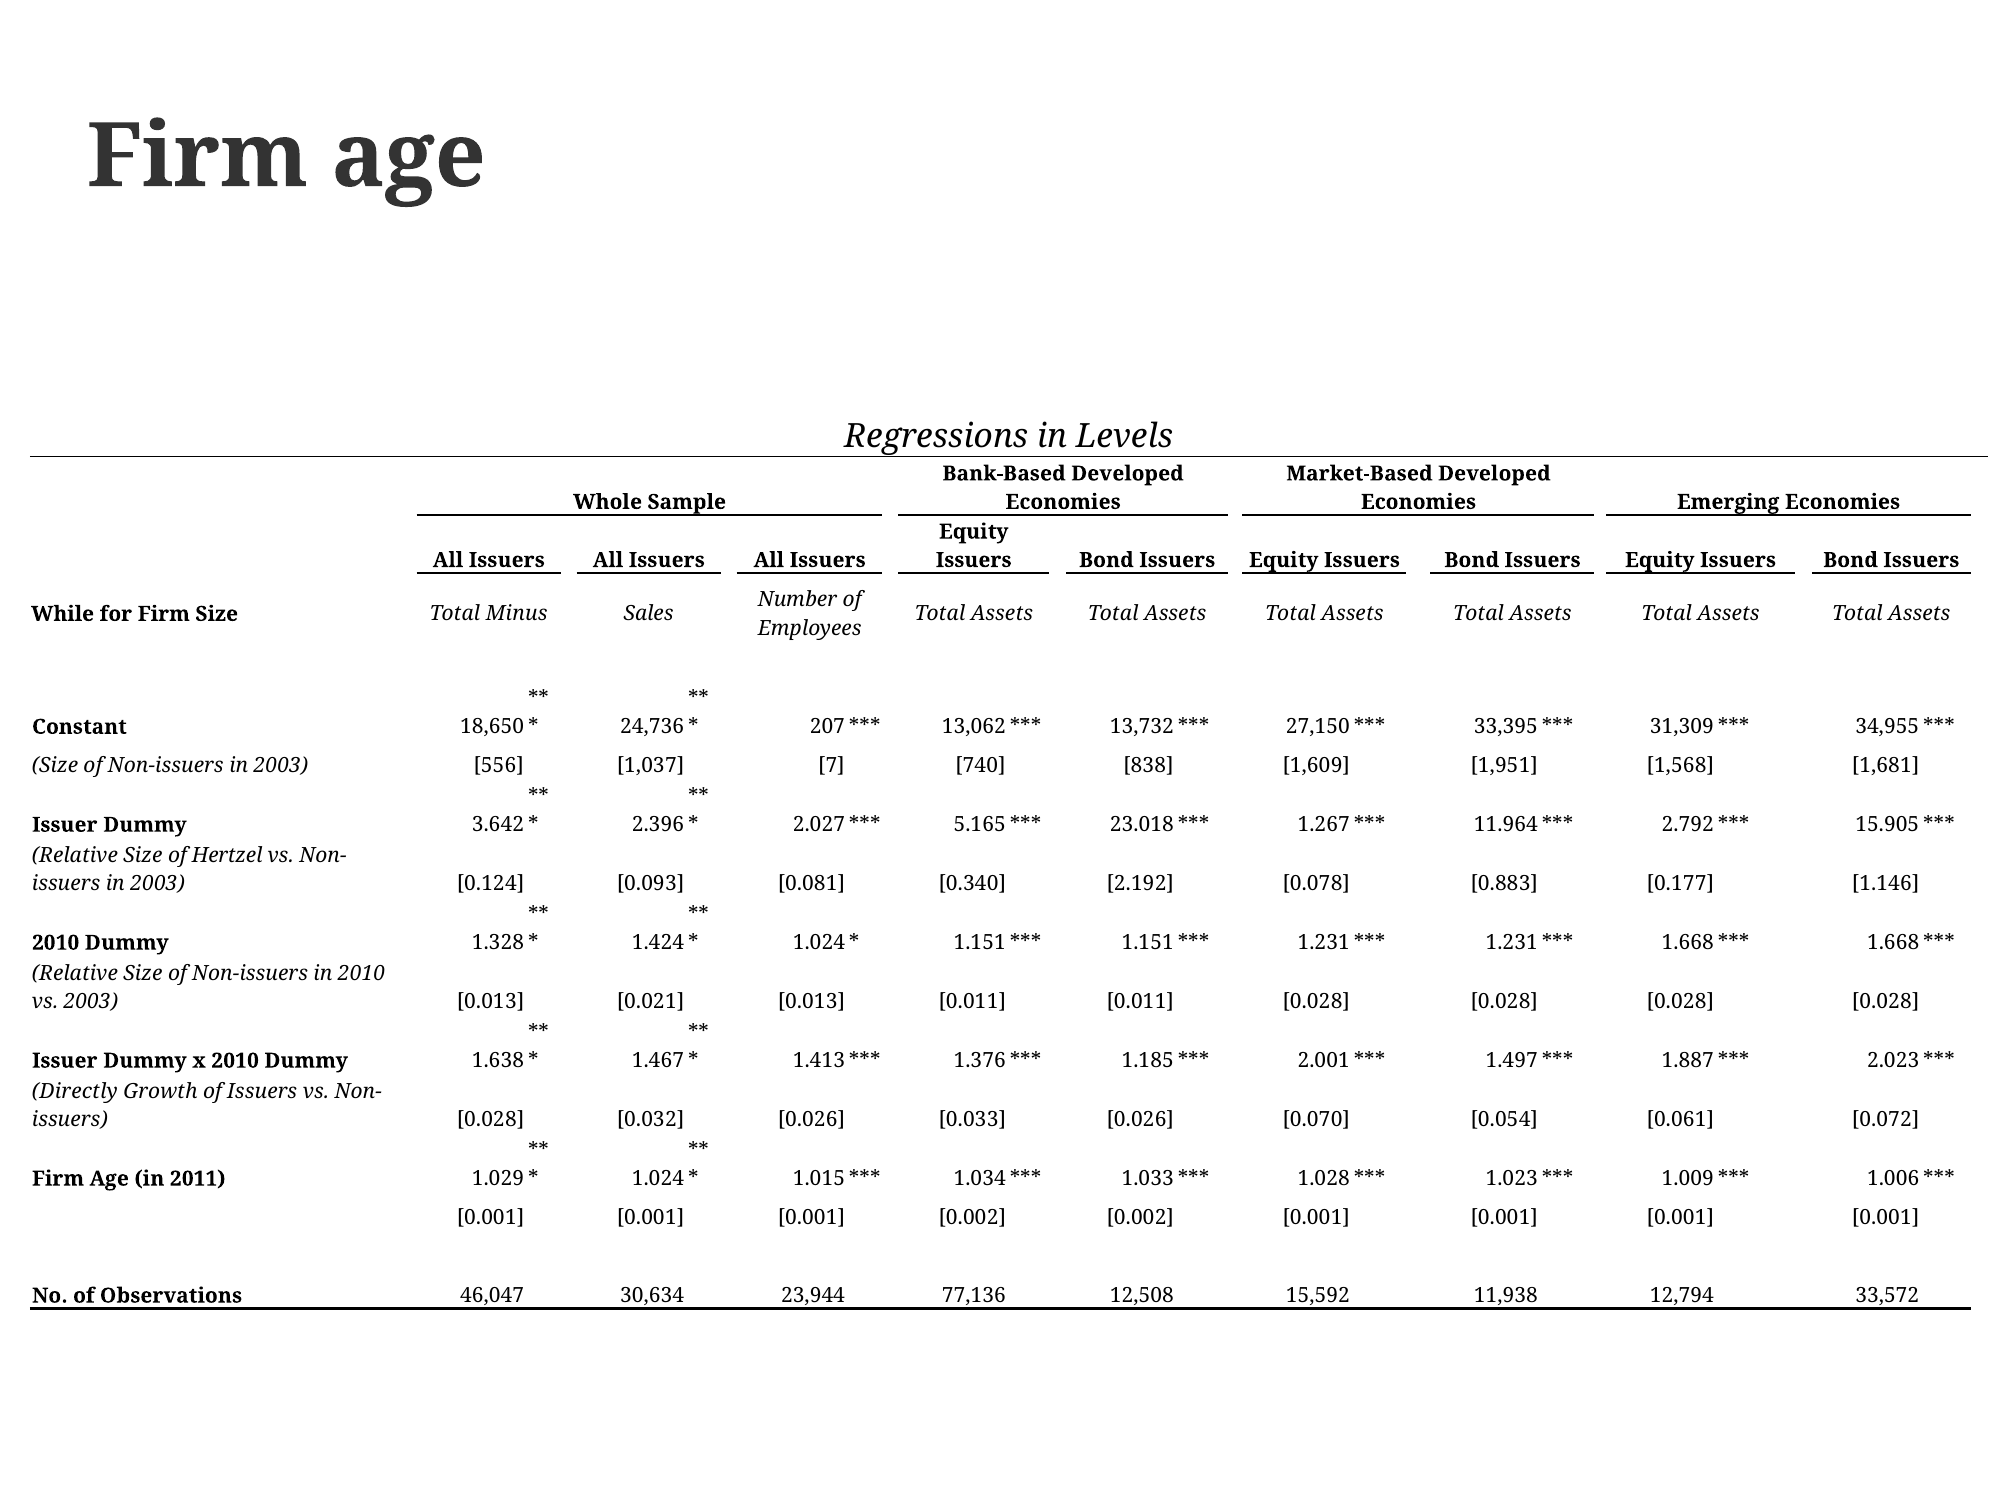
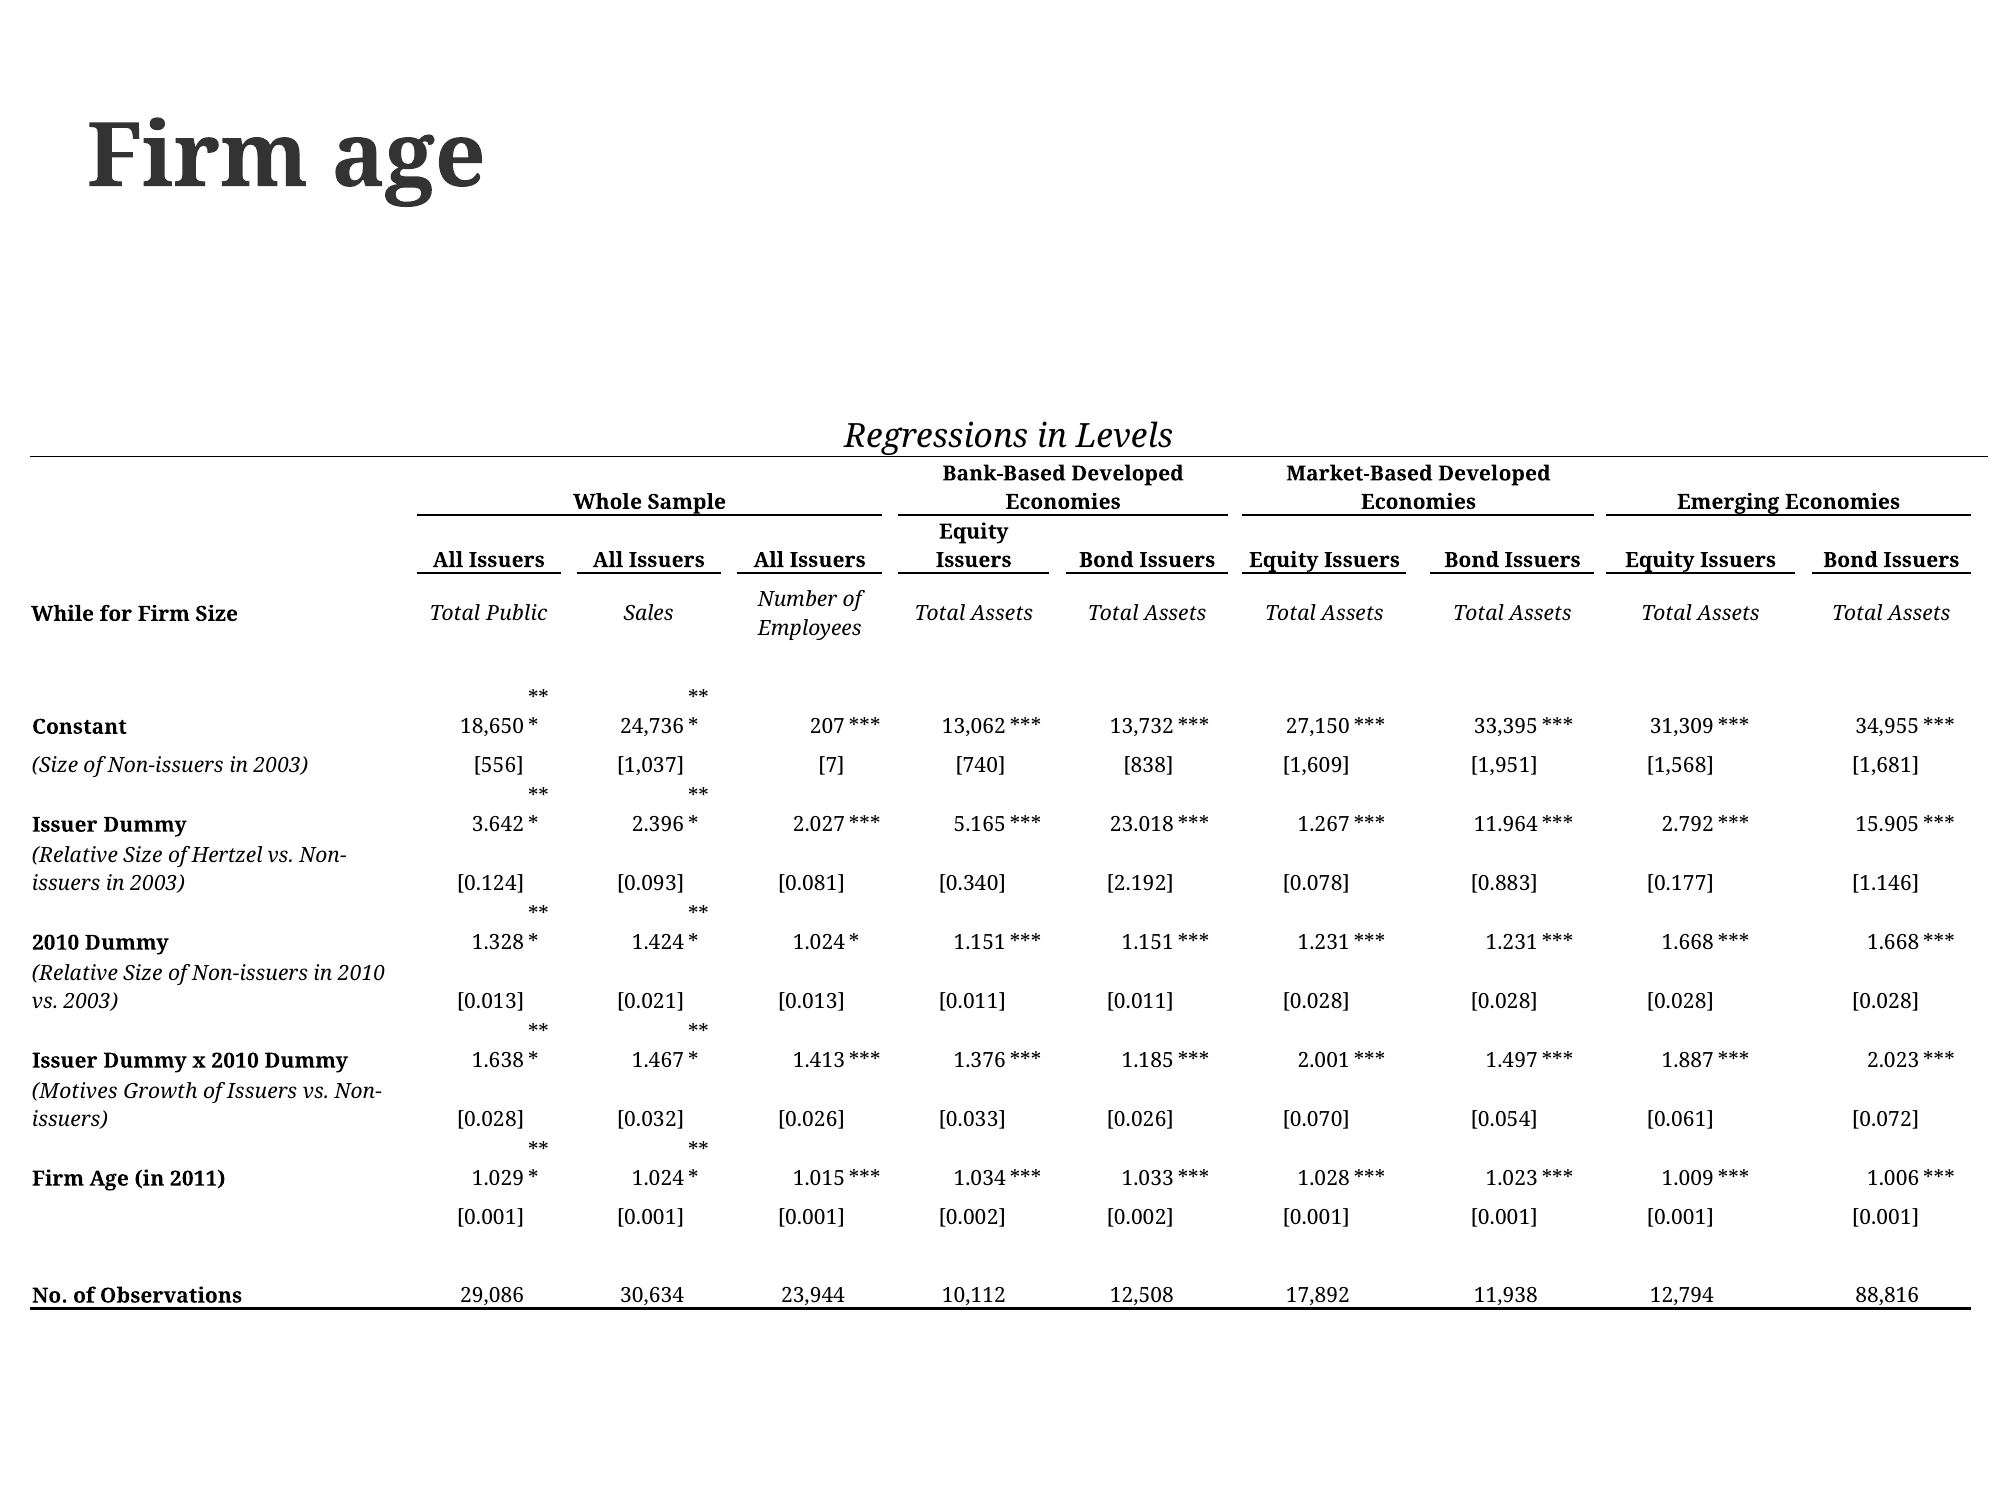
Minus: Minus -> Public (517, 614)
Directly: Directly -> Motives (75, 1092)
46,047: 46,047 -> 29,086 (492, 1296)
77,136: 77,136 -> 10,112 (974, 1296)
15,592: 15,592 -> 17,892 (1318, 1296)
33,572: 33,572 -> 88,816 (1887, 1296)
